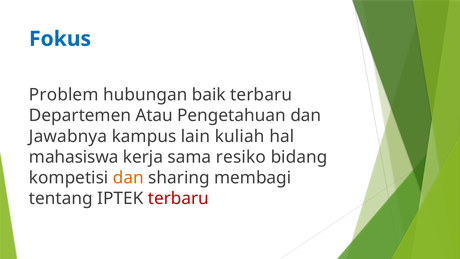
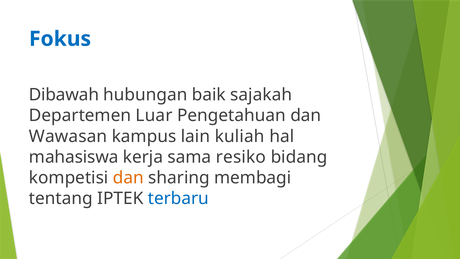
Problem: Problem -> Dibawah (64, 95)
baik terbaru: terbaru -> sajakah (261, 95)
Atau: Atau -> Luar (154, 116)
Jawabnya: Jawabnya -> Wawasan (68, 136)
terbaru colour: red -> blue (178, 198)
